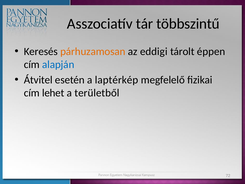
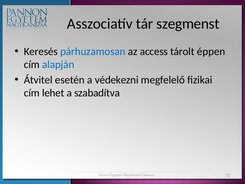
többszintű: többszintű -> szegmenst (188, 24)
párhuzamosan colour: orange -> blue (93, 51)
eddigi: eddigi -> access (154, 51)
laptérkép: laptérkép -> védekezni (117, 80)
területből: területből -> szabadítva (97, 93)
